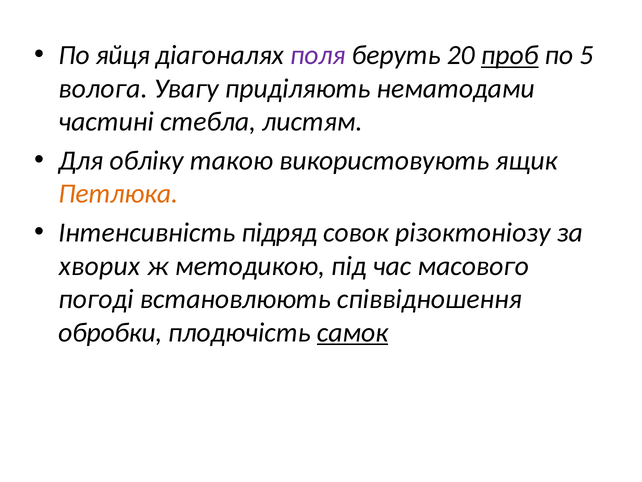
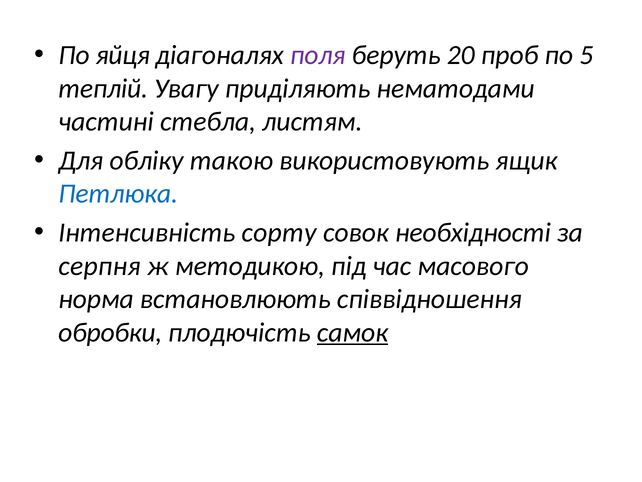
проб underline: present -> none (510, 55)
волога: волога -> теплій (103, 88)
Петлюка colour: orange -> blue (118, 194)
підряд: підряд -> сорту (279, 233)
різоктоніозу: різоктоніозу -> необхідності (473, 233)
хворих: хворих -> серпня (99, 266)
погоді: погоді -> норма (96, 299)
